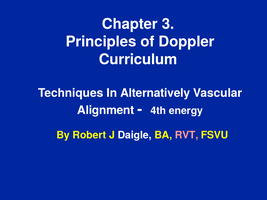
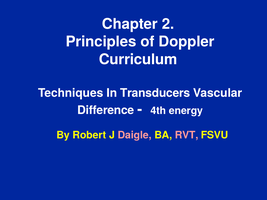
3: 3 -> 2 (168, 24)
Alternatively: Alternatively -> Transducers (155, 93)
Alignment: Alignment -> Difference (106, 110)
Daigle colour: white -> pink (135, 135)
